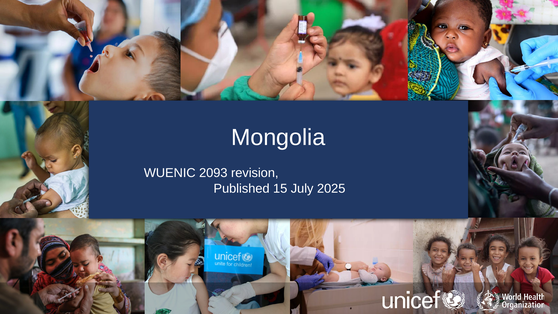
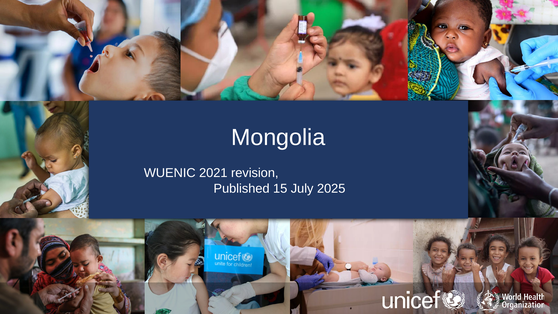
2093: 2093 -> 2021 (213, 173)
